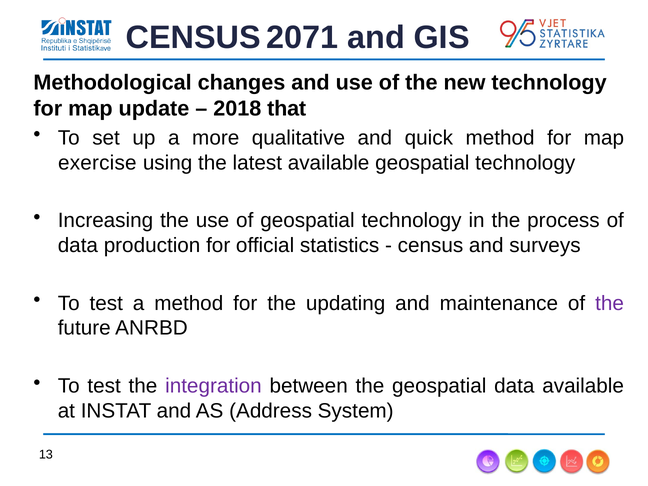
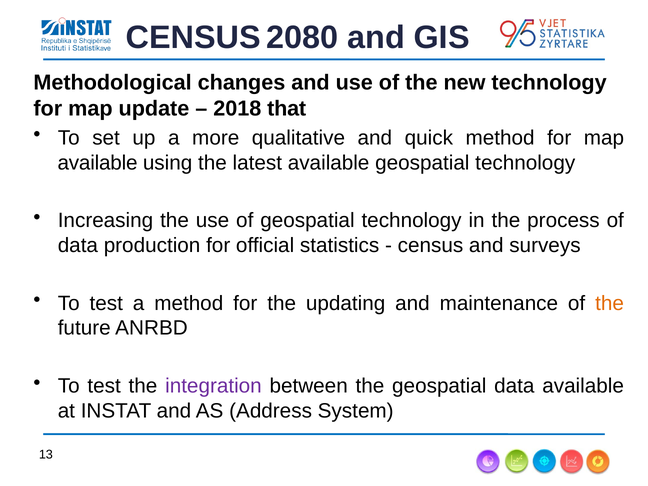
2071: 2071 -> 2080 (302, 37)
exercise: exercise -> available (98, 163)
the colour: purple -> orange (610, 303)
